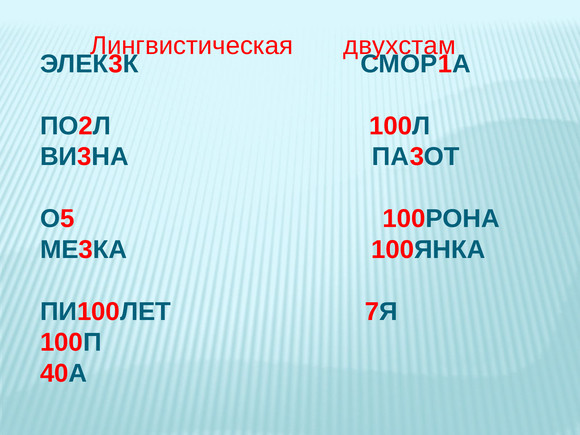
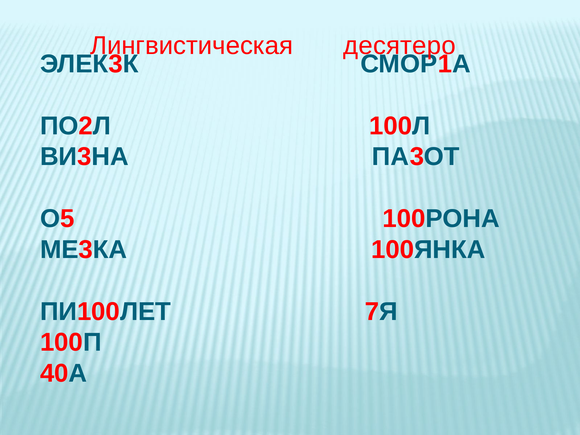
двухстам: двухстам -> десятеро (399, 46)
